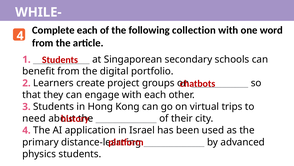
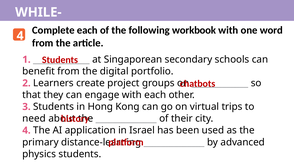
collection: collection -> workbook (194, 30)
